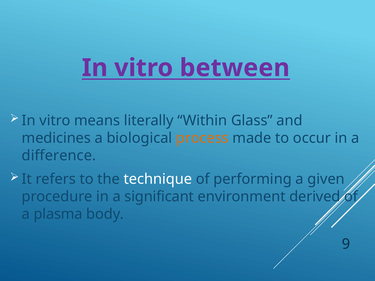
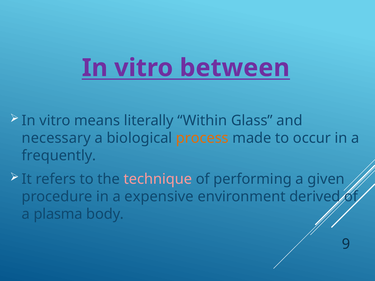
medicines: medicines -> necessary (56, 138)
difference: difference -> frequently (59, 156)
technique colour: white -> pink (158, 179)
significant: significant -> expensive (159, 197)
